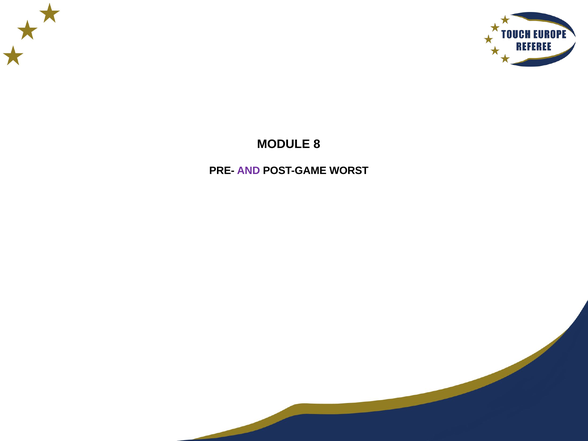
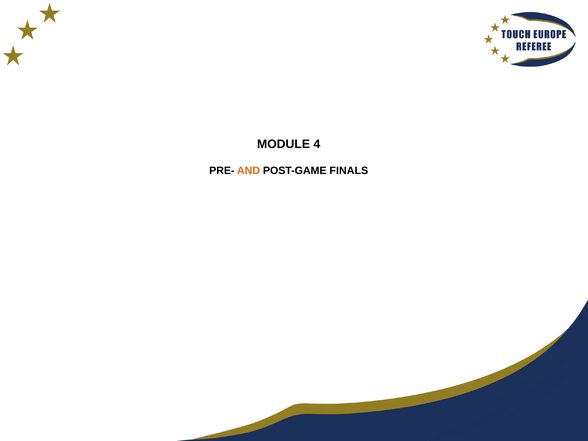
8: 8 -> 4 (317, 144)
AND colour: purple -> orange (249, 171)
WORST: WORST -> FINALS (349, 171)
